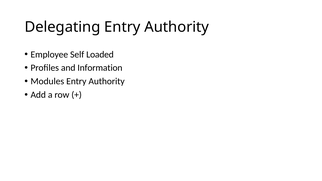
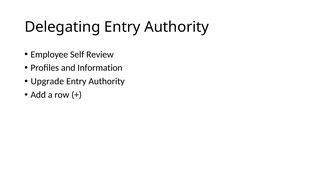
Loaded: Loaded -> Review (100, 54)
Modules: Modules -> Upgrade (47, 81)
